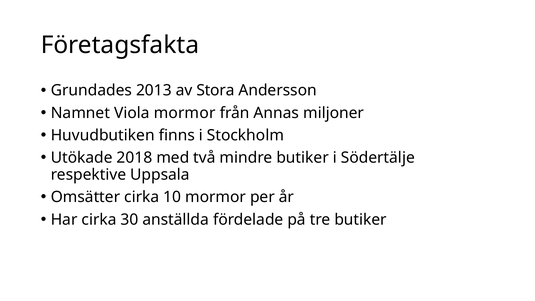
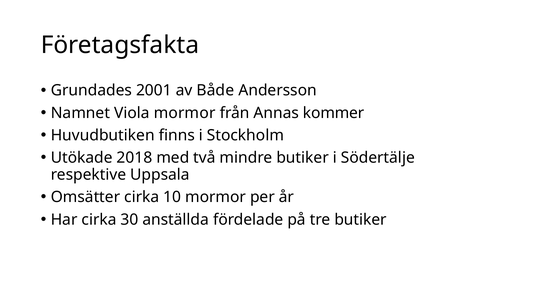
2013: 2013 -> 2001 (154, 90)
Stora: Stora -> Både (215, 90)
miljoner: miljoner -> kommer (334, 113)
